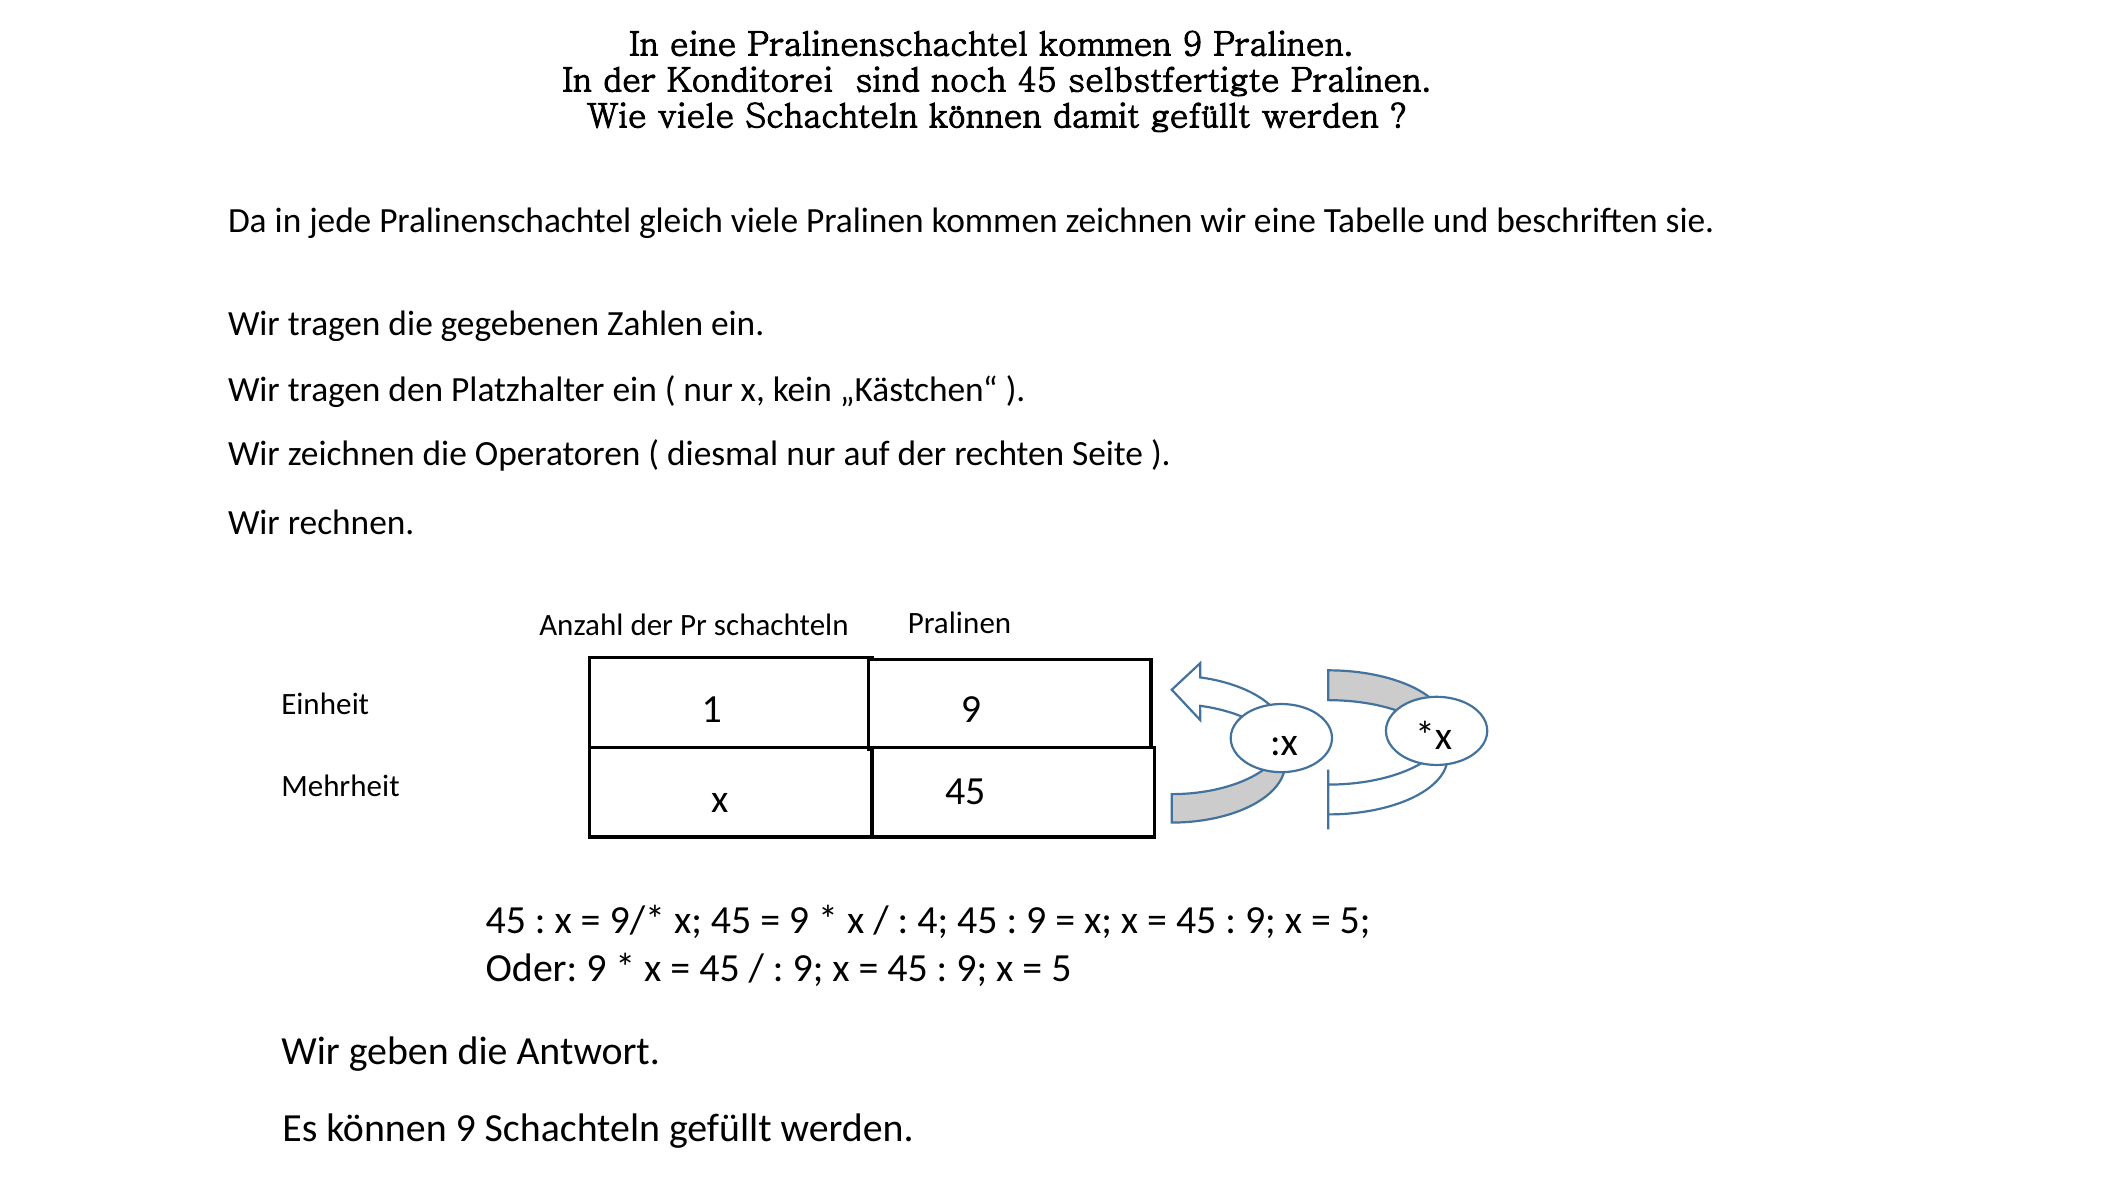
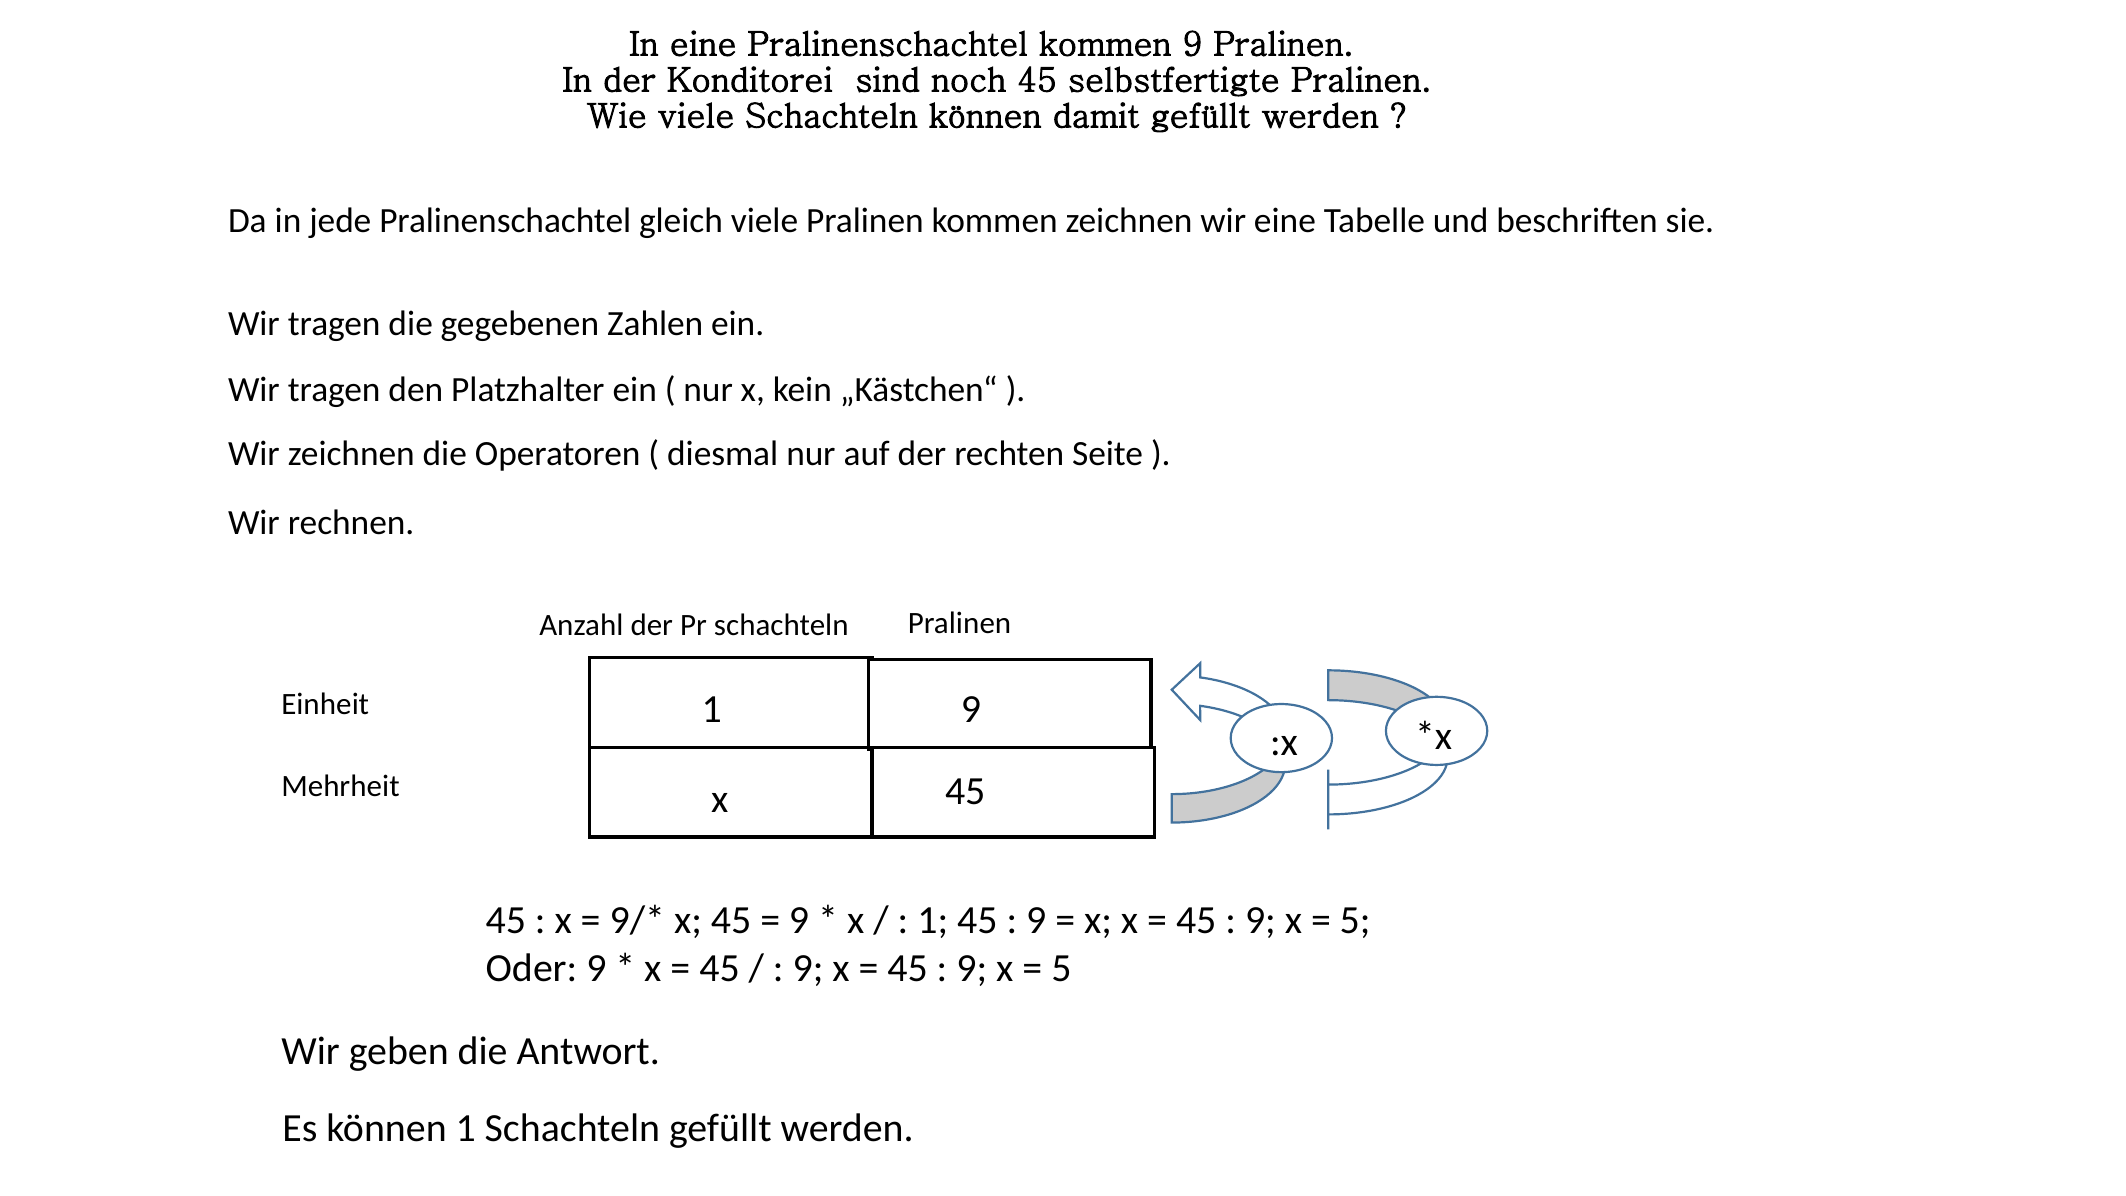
4: 4 -> 1 (933, 920)
können 9: 9 -> 1 (466, 1129)
